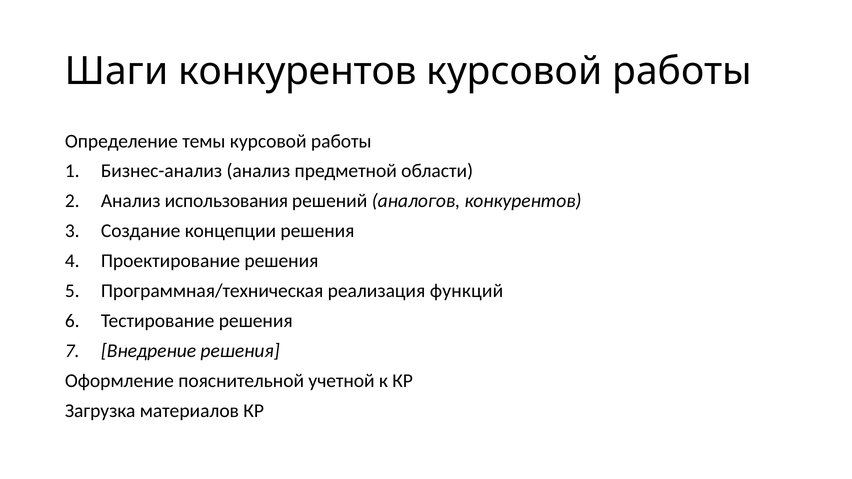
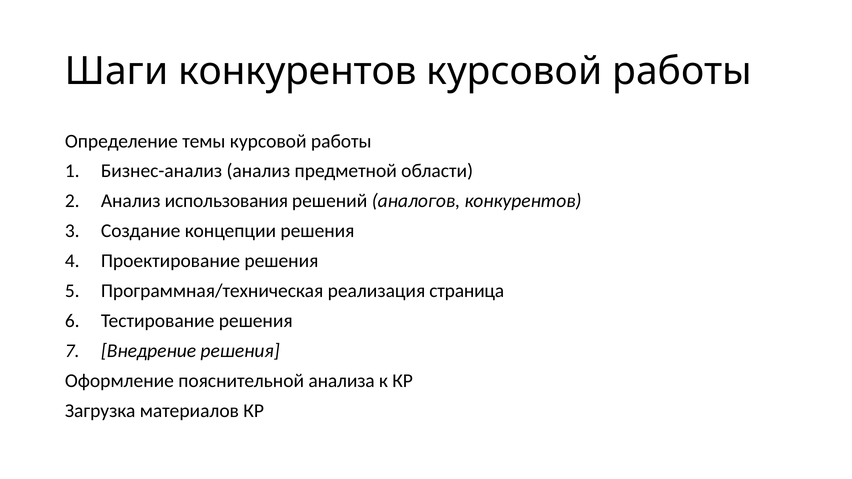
функций: функций -> страница (467, 291)
учетной: учетной -> анализа (342, 381)
